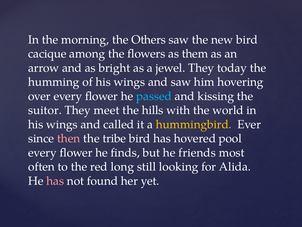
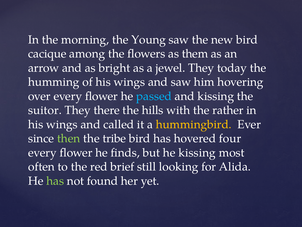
Others: Others -> Young (149, 40)
meet: meet -> there (107, 110)
world: world -> rather (228, 110)
then colour: pink -> light green (69, 138)
pool: pool -> four (230, 138)
he friends: friends -> kissing (197, 152)
long: long -> brief (122, 166)
has colour: pink -> light green (55, 181)
